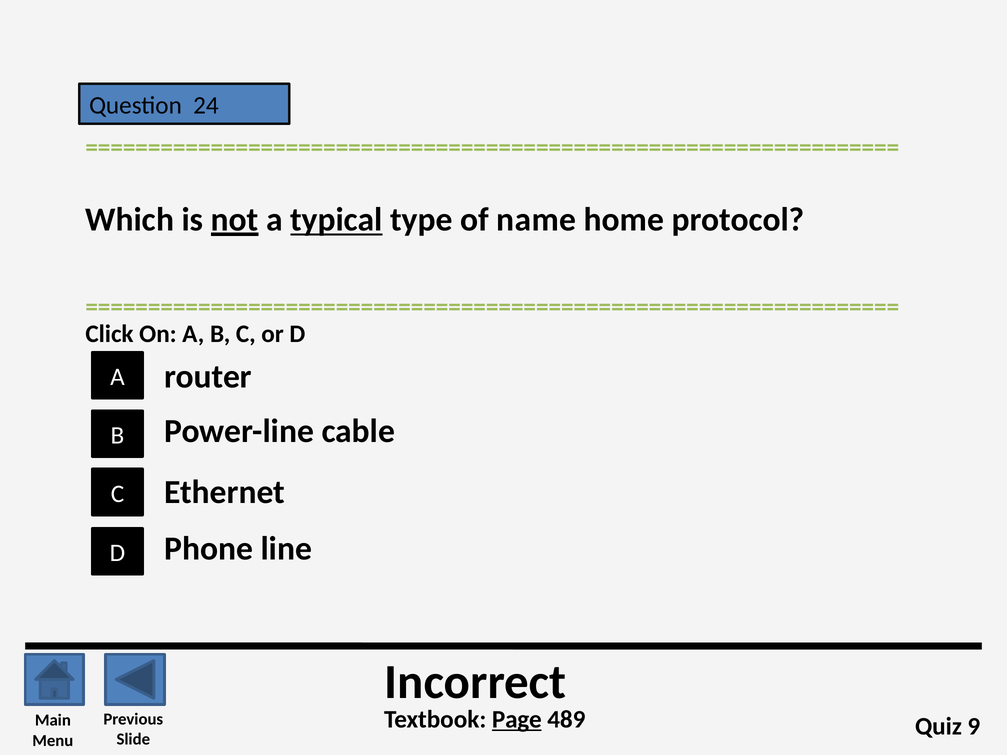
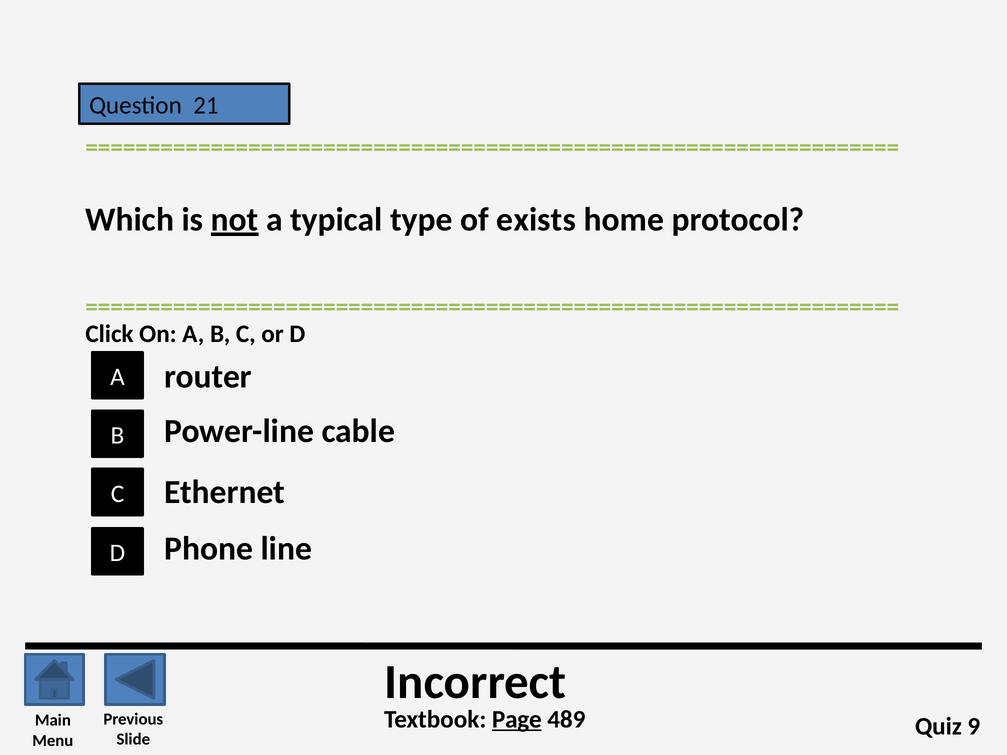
24: 24 -> 21 (206, 106)
typical underline: present -> none (336, 220)
name: name -> exists (536, 220)
